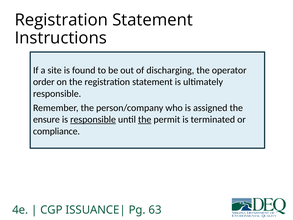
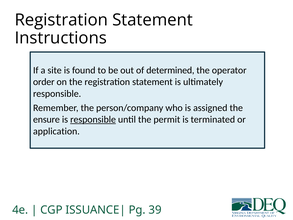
discharging: discharging -> determined (170, 70)
the underline: present -> none (145, 119)
compliance: compliance -> application (56, 131)
63: 63 -> 39 (155, 210)
